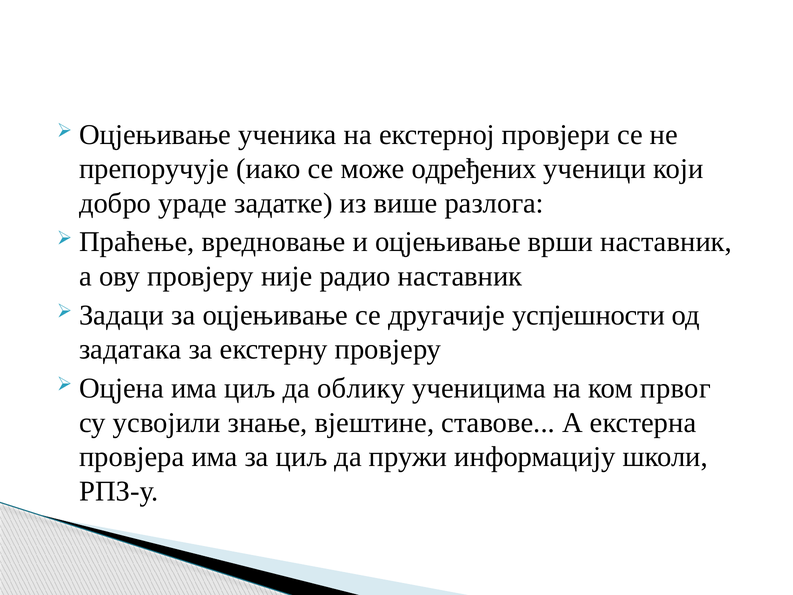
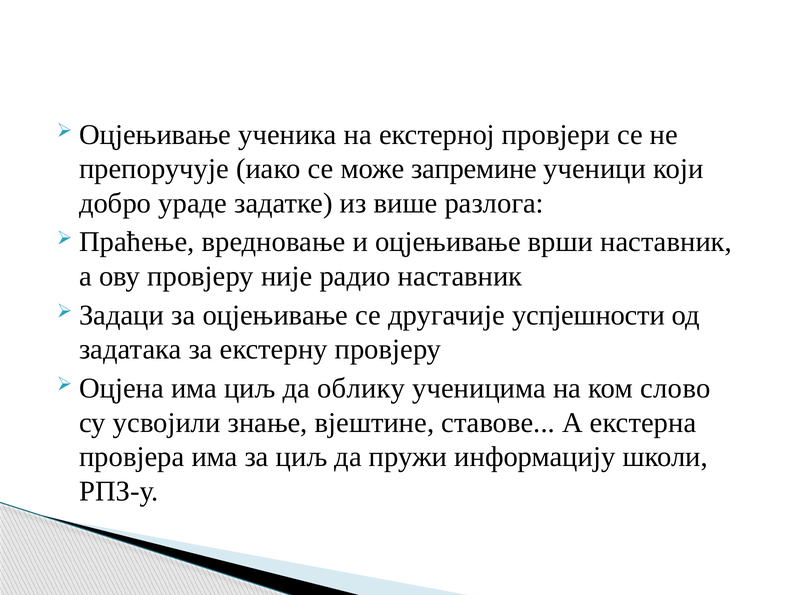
одређених: одређених -> запремине (474, 169)
првог: првог -> слово (676, 388)
